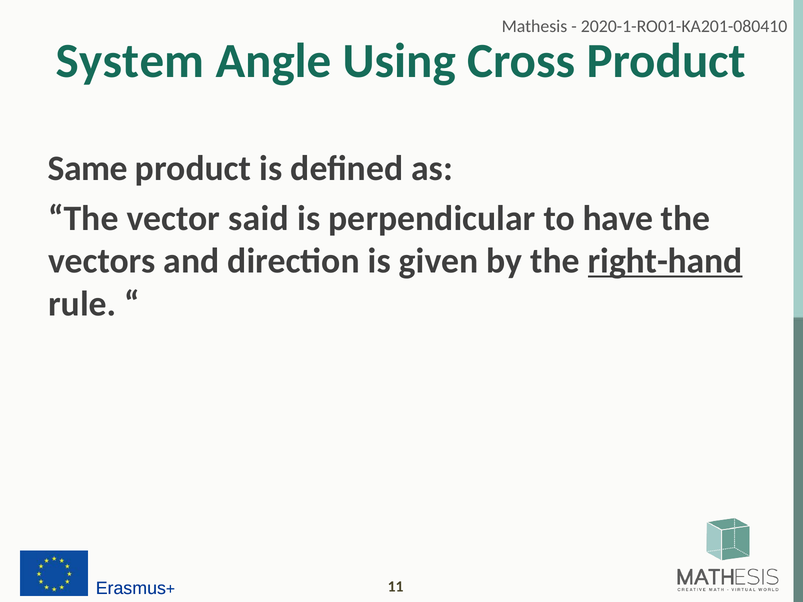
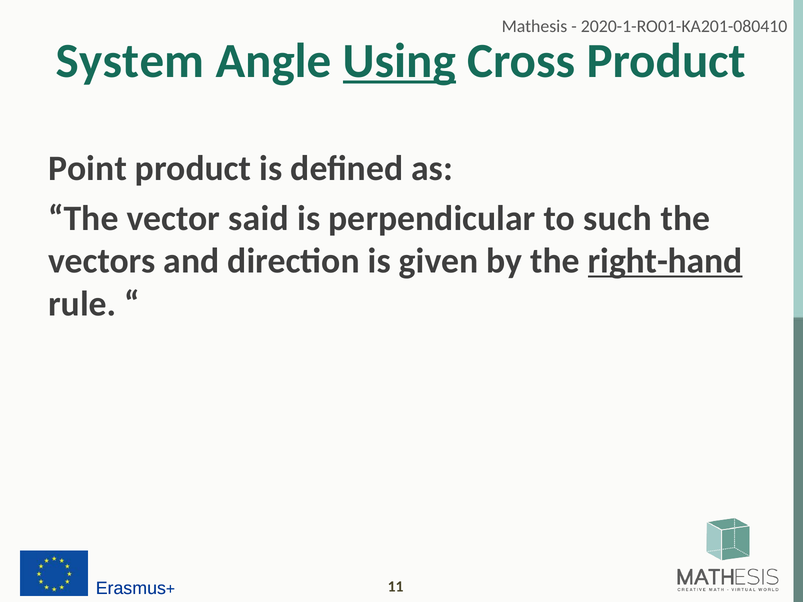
Using underline: none -> present (399, 61)
Same: Same -> Point (88, 168)
have: have -> such (618, 218)
